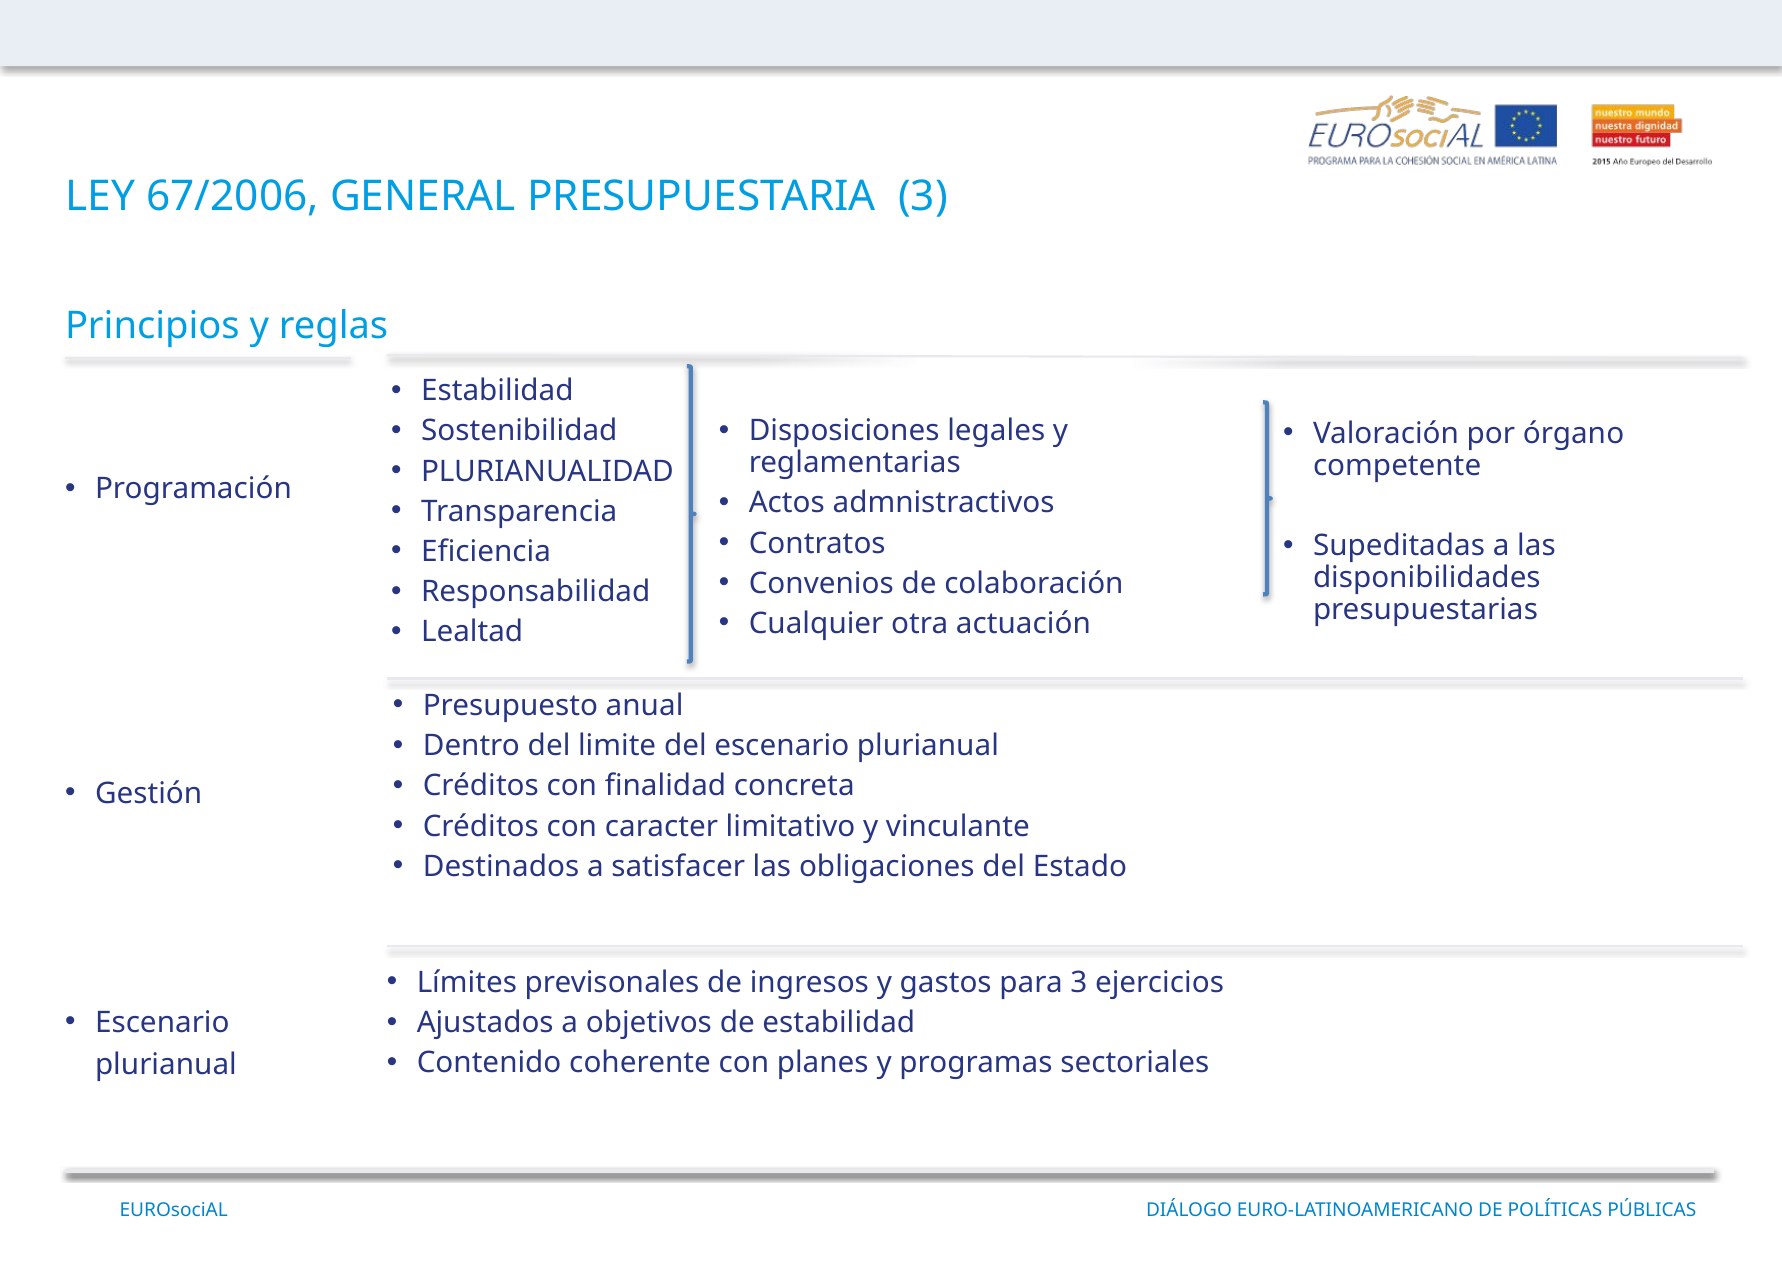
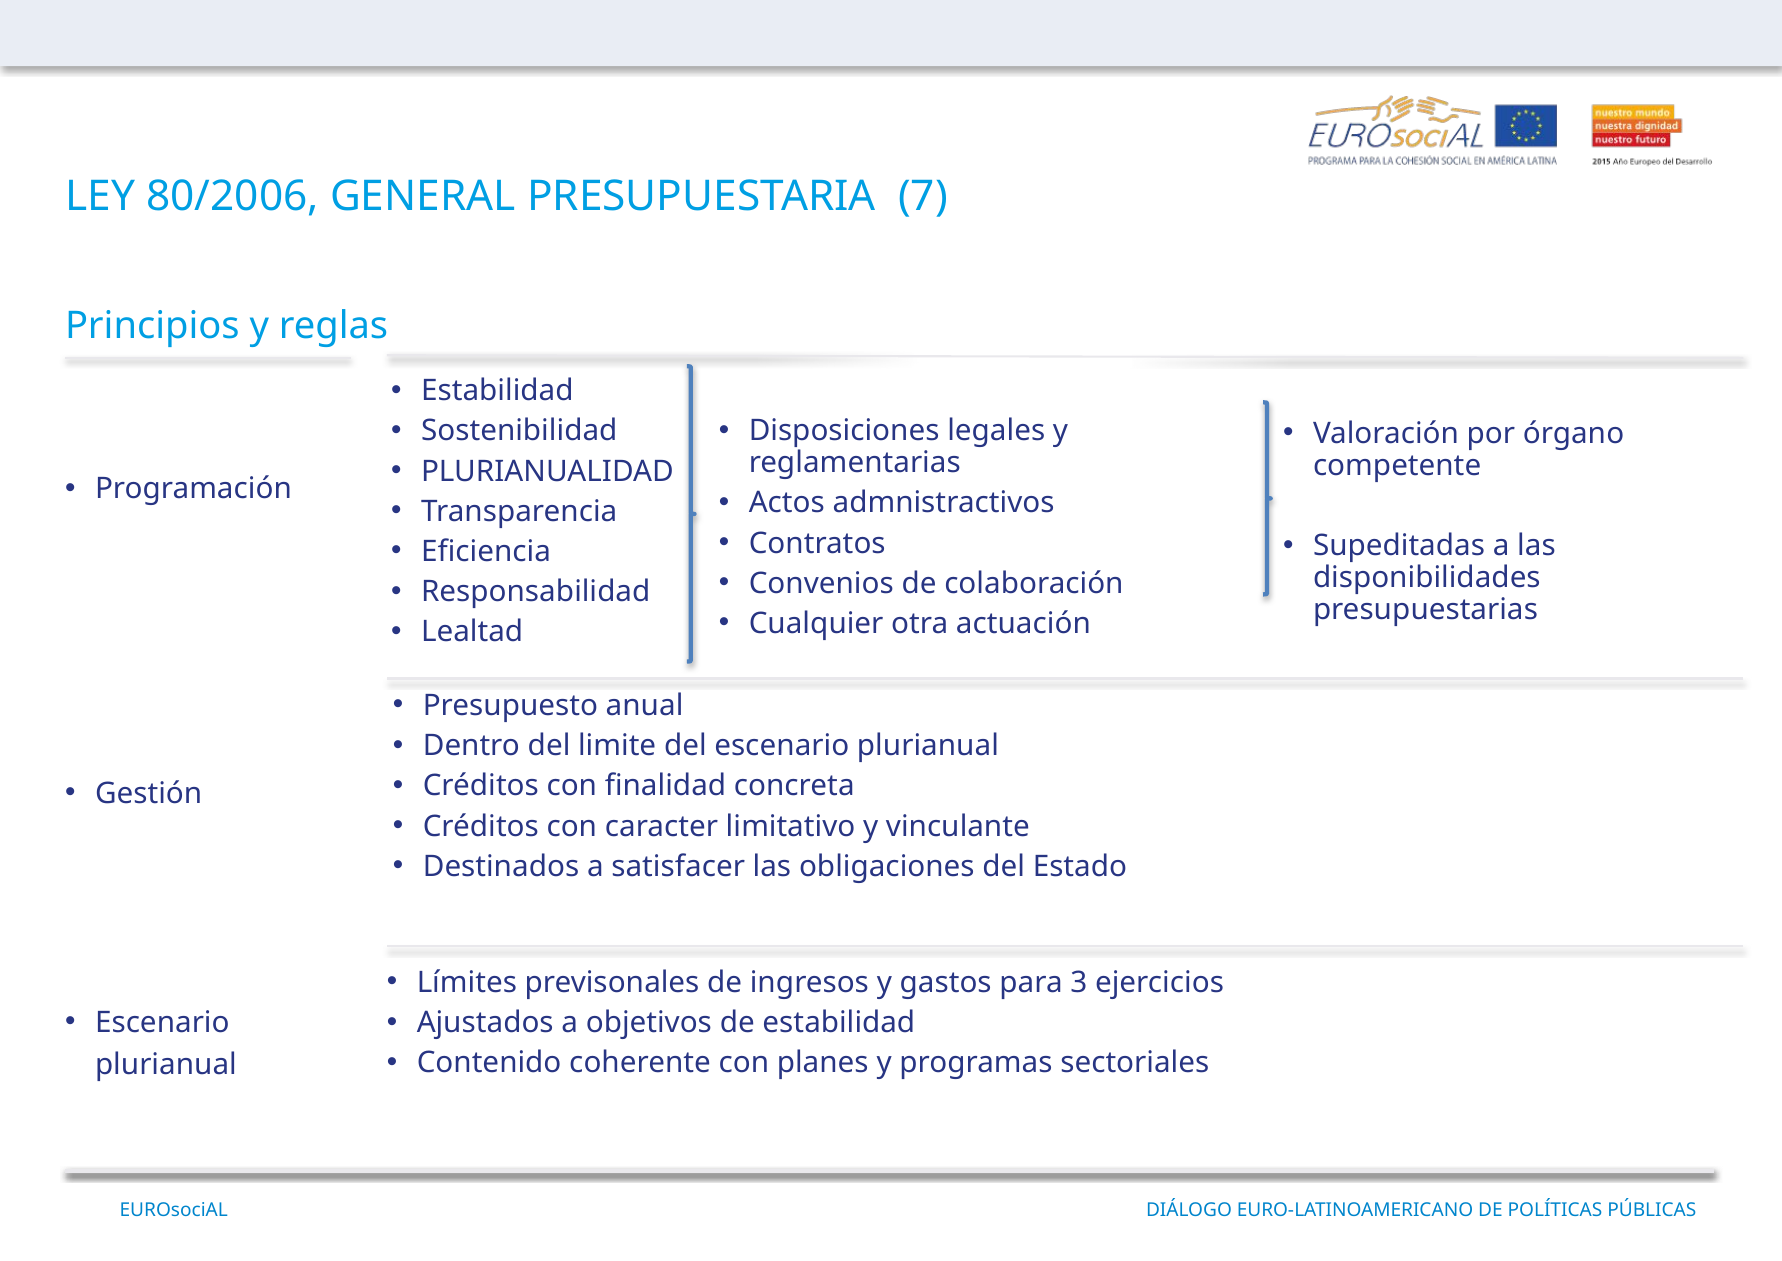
67/2006: 67/2006 -> 80/2006 (233, 197)
PRESUPUESTARIA 3: 3 -> 7 (923, 197)
